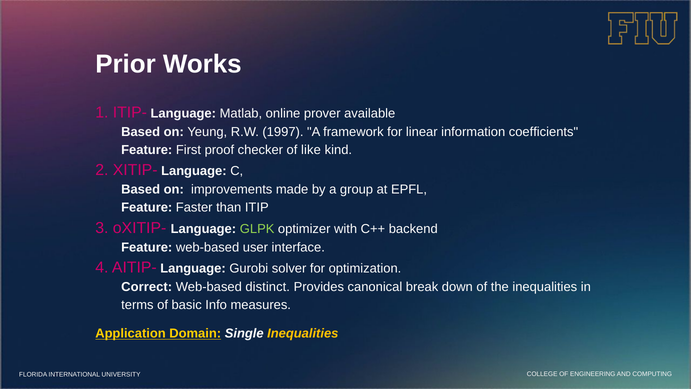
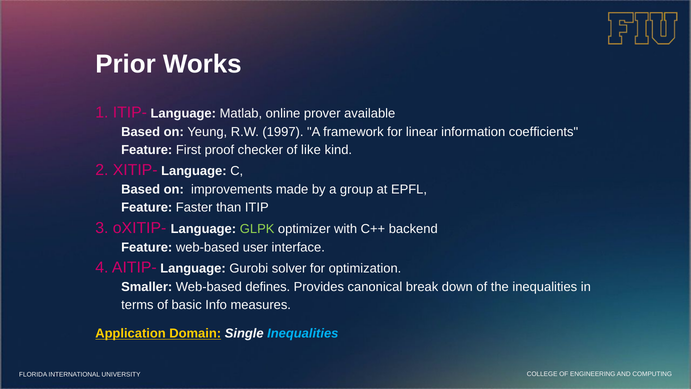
Correct: Correct -> Smaller (147, 287)
distinct: distinct -> defines (268, 287)
Inequalities colour: yellow -> light blue (303, 333)
